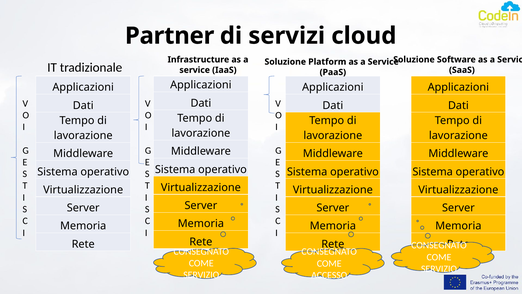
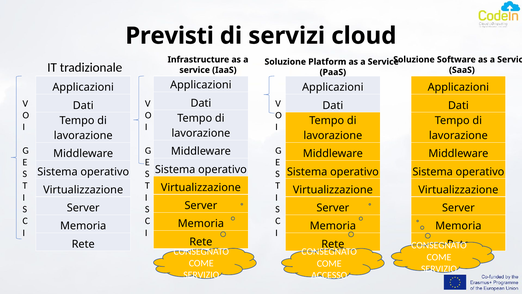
Partner: Partner -> Previsti (170, 36)
